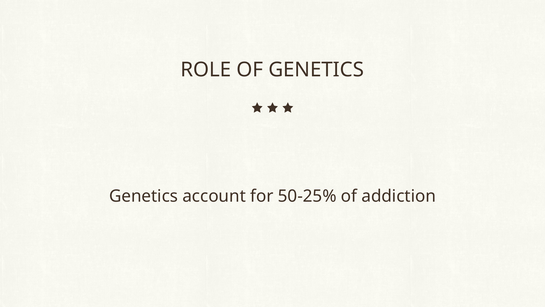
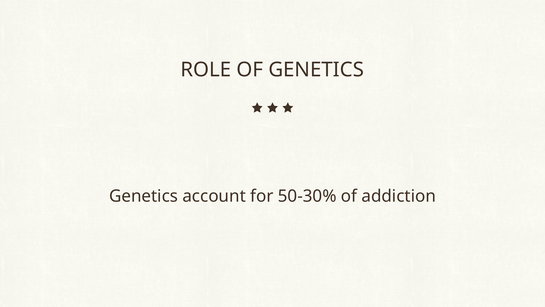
50-25%: 50-25% -> 50-30% (307, 196)
